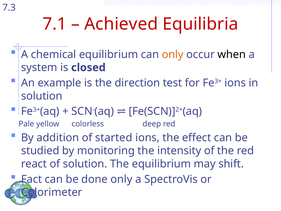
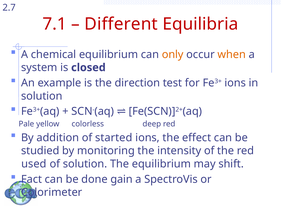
7.3: 7.3 -> 2.7 (9, 8)
Achieved: Achieved -> Different (121, 24)
when colour: black -> orange (232, 54)
react: react -> used (34, 164)
done only: only -> gain (122, 179)
